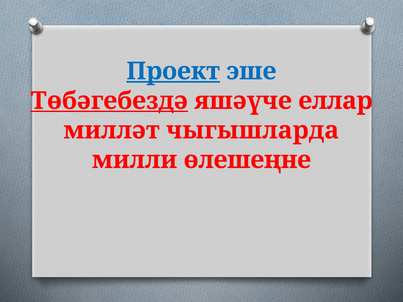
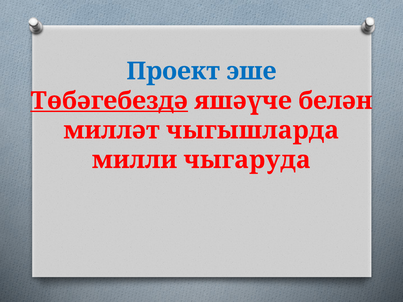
Проект underline: present -> none (173, 71)
еллар: еллар -> белән (335, 101)
өлешеңне: өлешеңне -> чыгаруда (247, 160)
